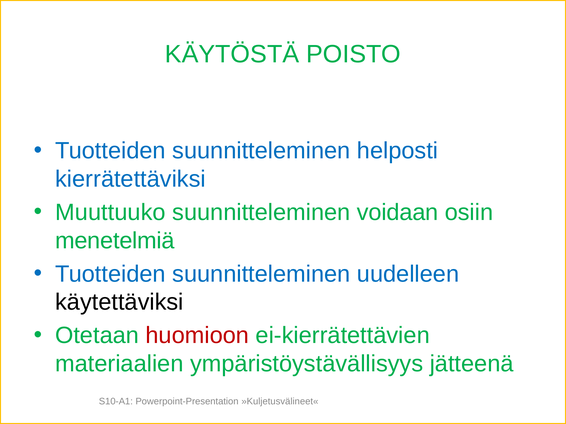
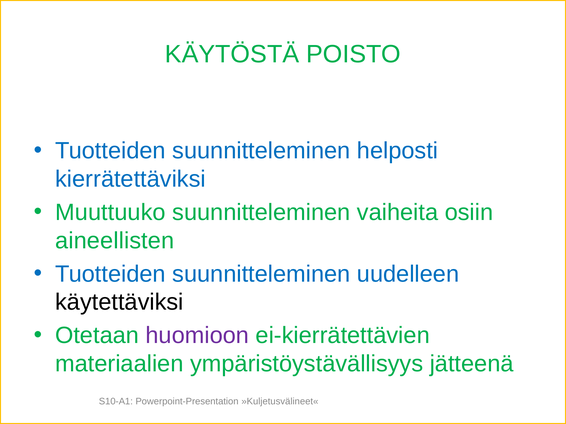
voidaan: voidaan -> vaiheita (398, 213)
menetelmiä: menetelmiä -> aineellisten (115, 241)
huomioon colour: red -> purple (197, 336)
